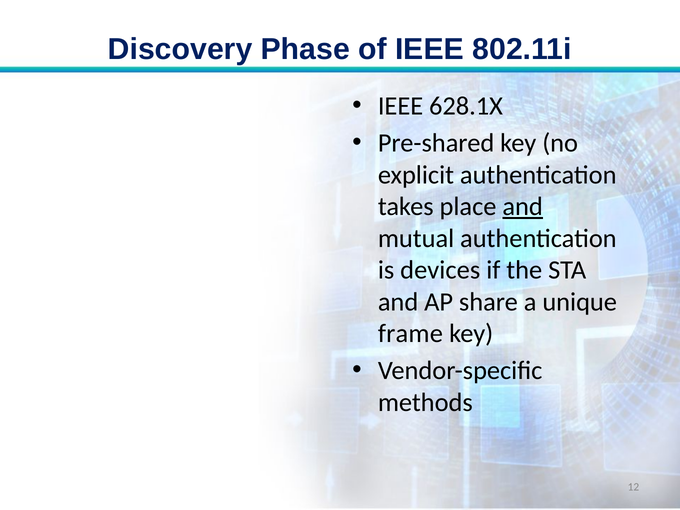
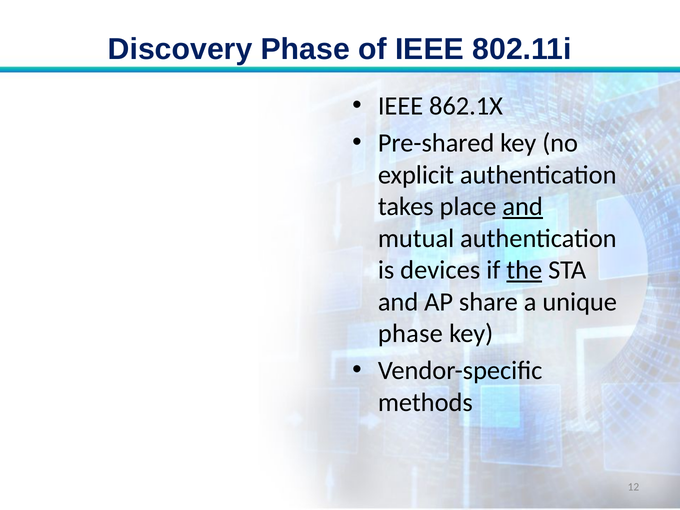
628.1X: 628.1X -> 862.1X (466, 106)
the underline: none -> present (524, 270)
frame: frame -> phase (410, 334)
